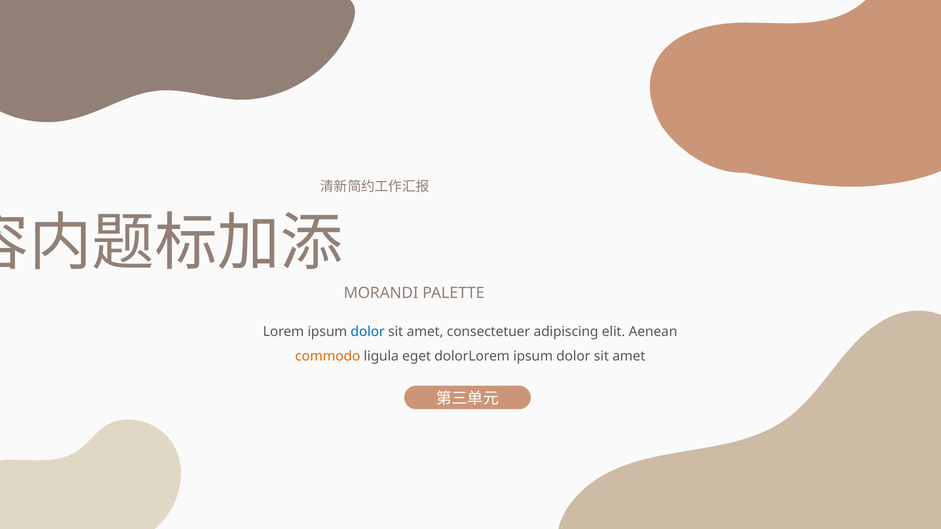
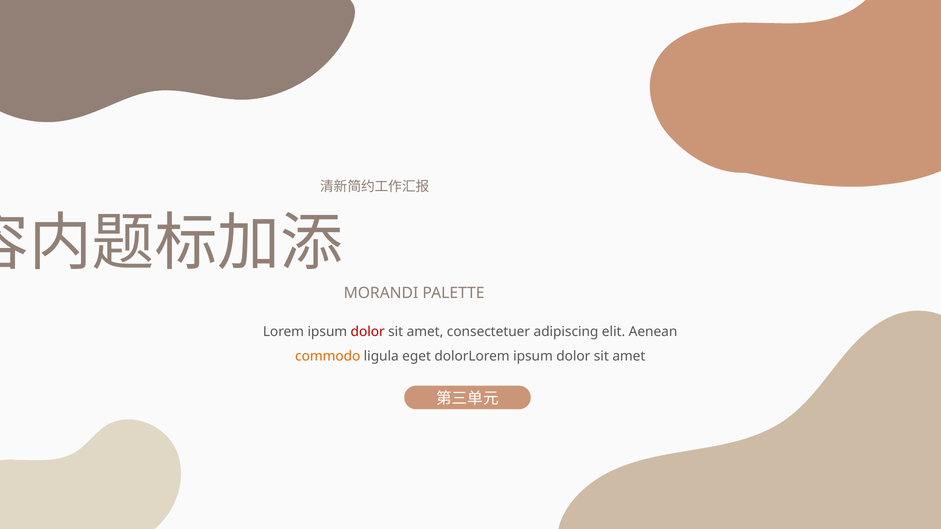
dolor colour: blue -> red (368, 332)
